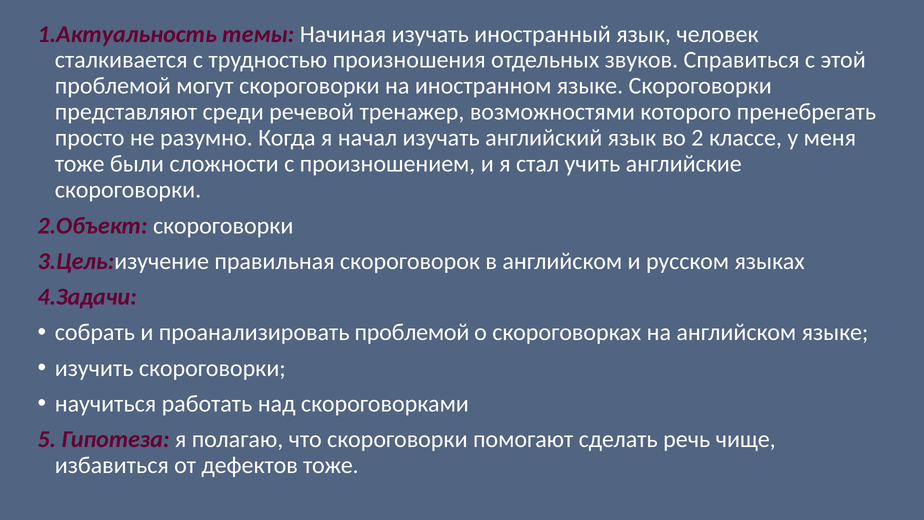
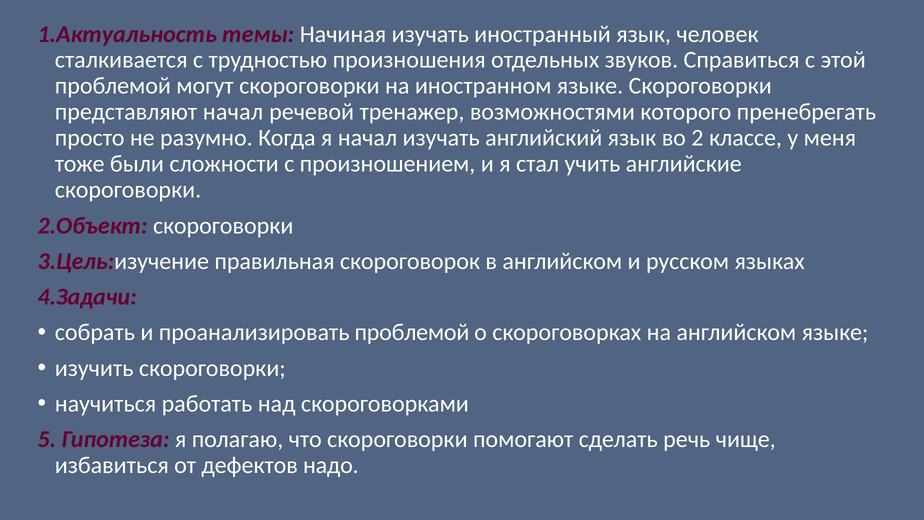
представляют среди: среди -> начал (233, 112)
дефектов тоже: тоже -> надо (331, 465)
